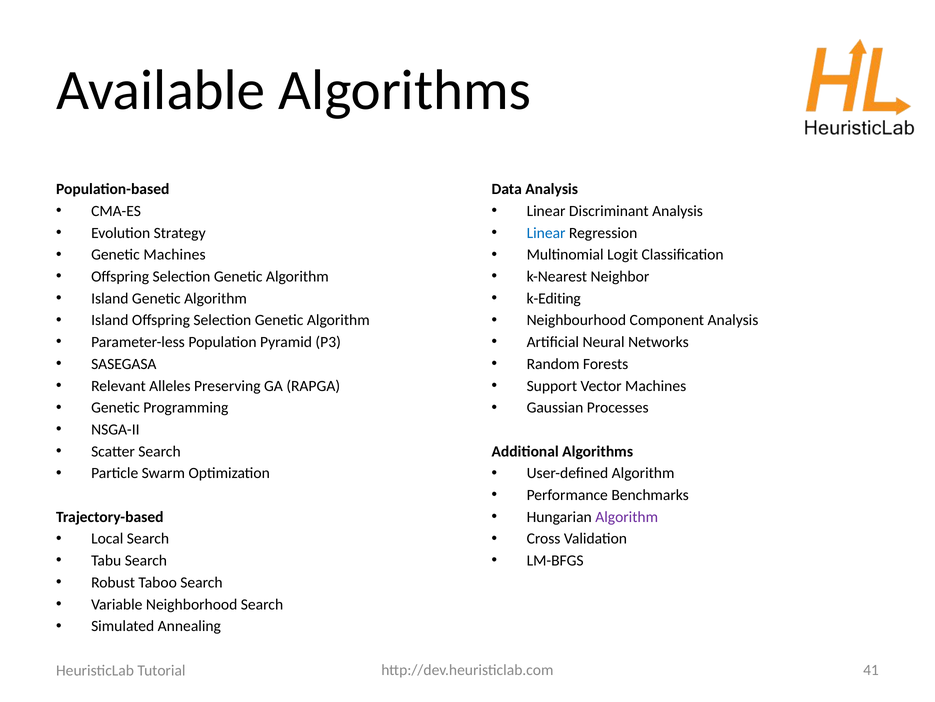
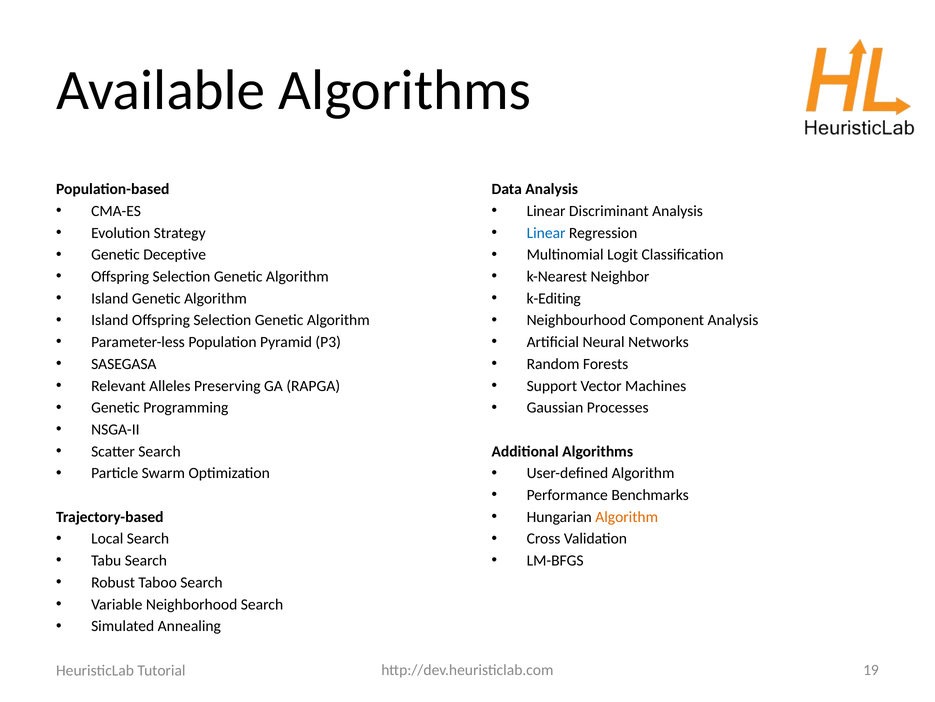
Genetic Machines: Machines -> Deceptive (175, 254)
Algorithm colour: purple -> orange (627, 516)
41: 41 -> 19 (871, 670)
